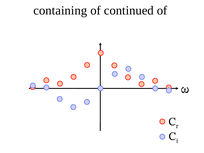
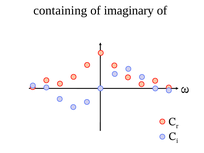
continued: continued -> imaginary (129, 11)
